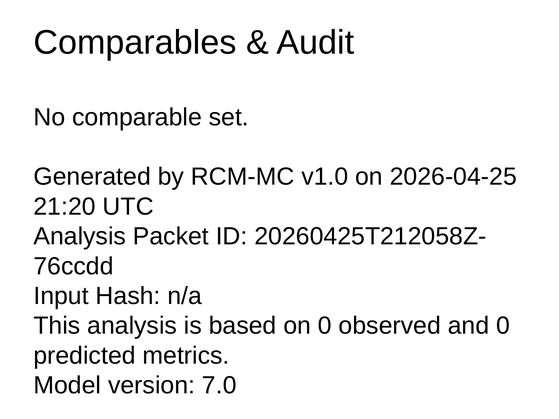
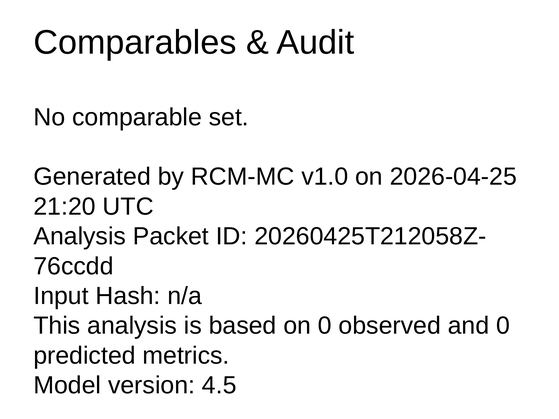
7.0: 7.0 -> 4.5 (219, 386)
